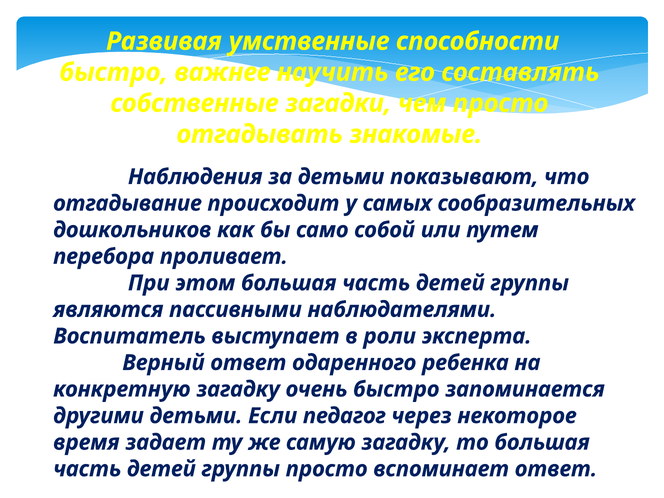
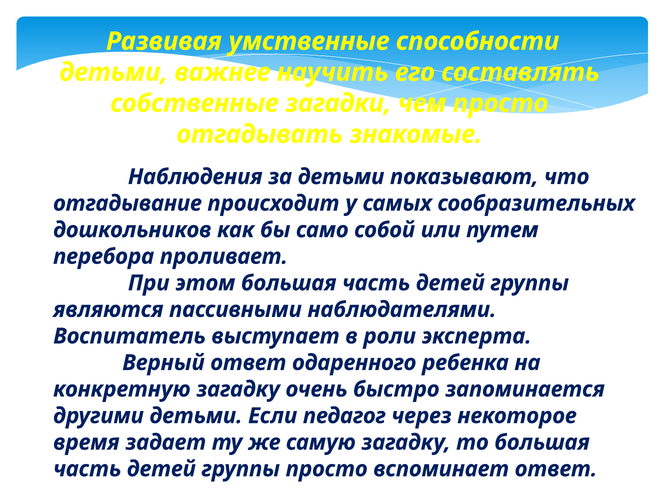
быстро: быстро -> детьми (114, 72)
